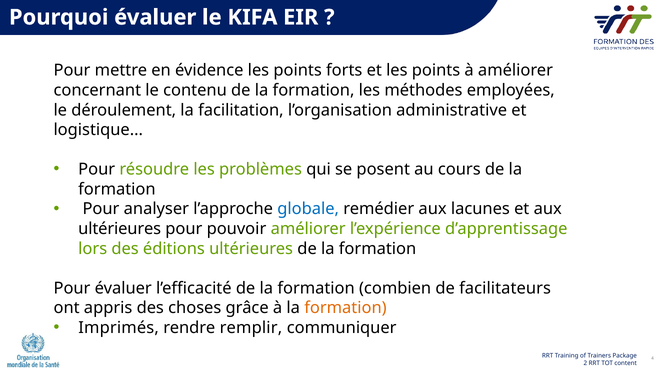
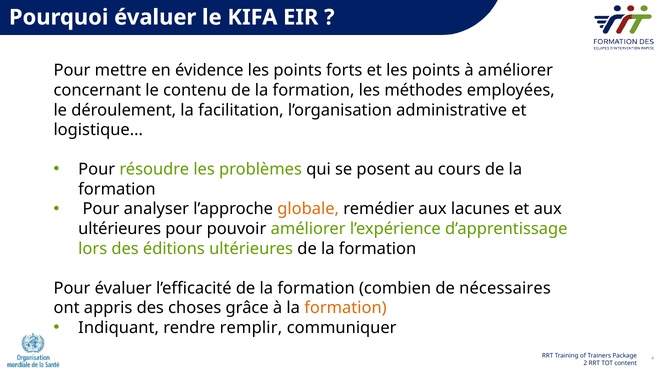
globale colour: blue -> orange (308, 209)
facilitateurs: facilitateurs -> nécessaires (505, 288)
Imprimés: Imprimés -> Indiquant (119, 327)
